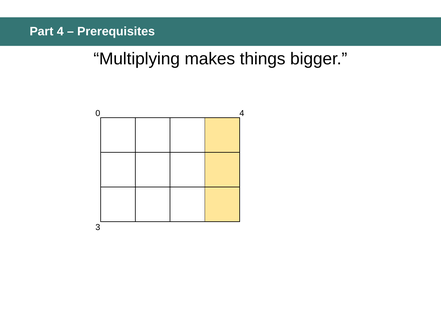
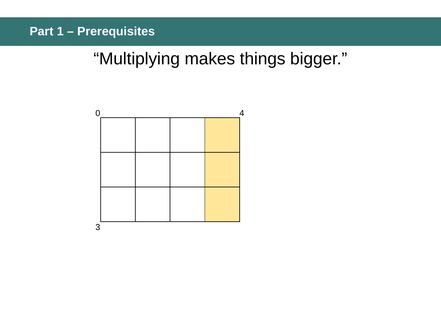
Part 4: 4 -> 1 (60, 31)
